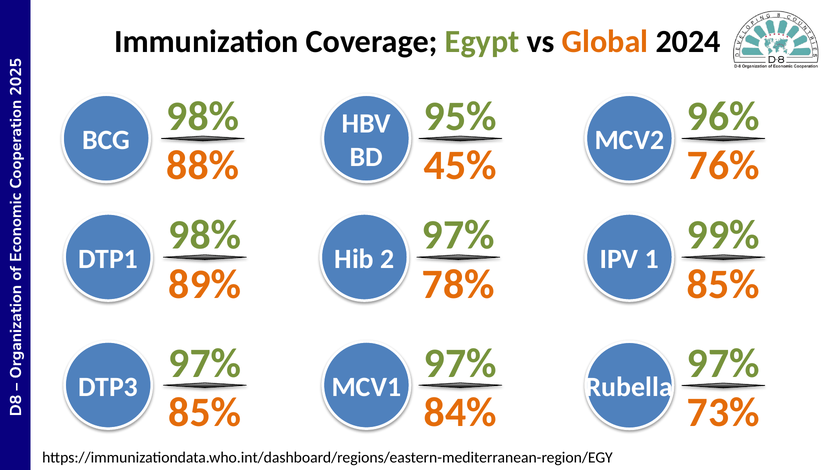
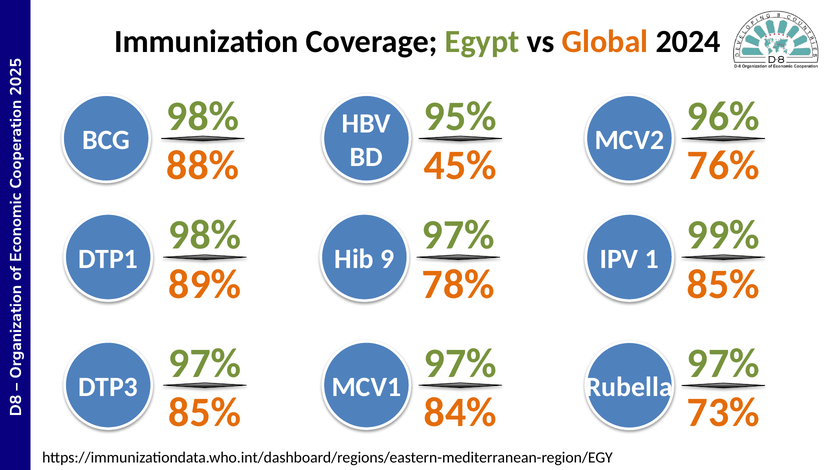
Hib 2: 2 -> 9 (387, 259)
